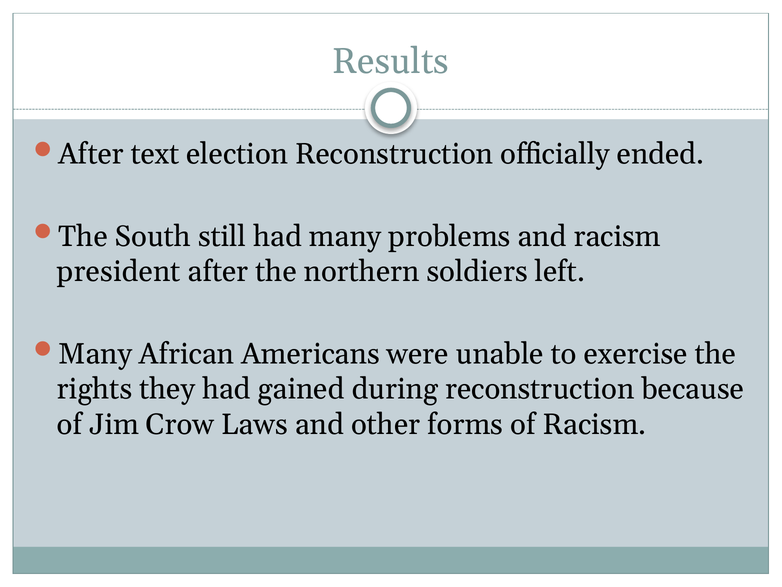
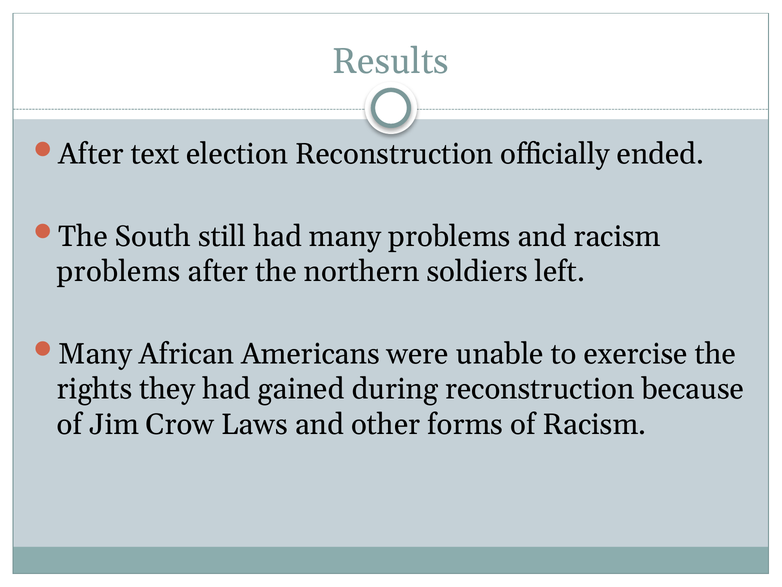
president: president -> problems (119, 272)
